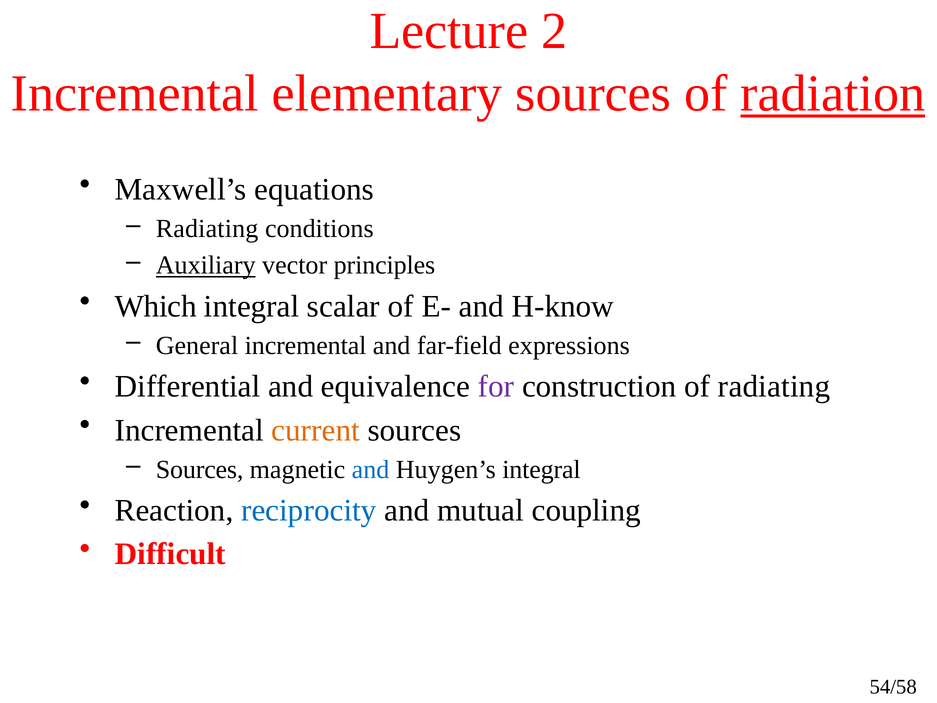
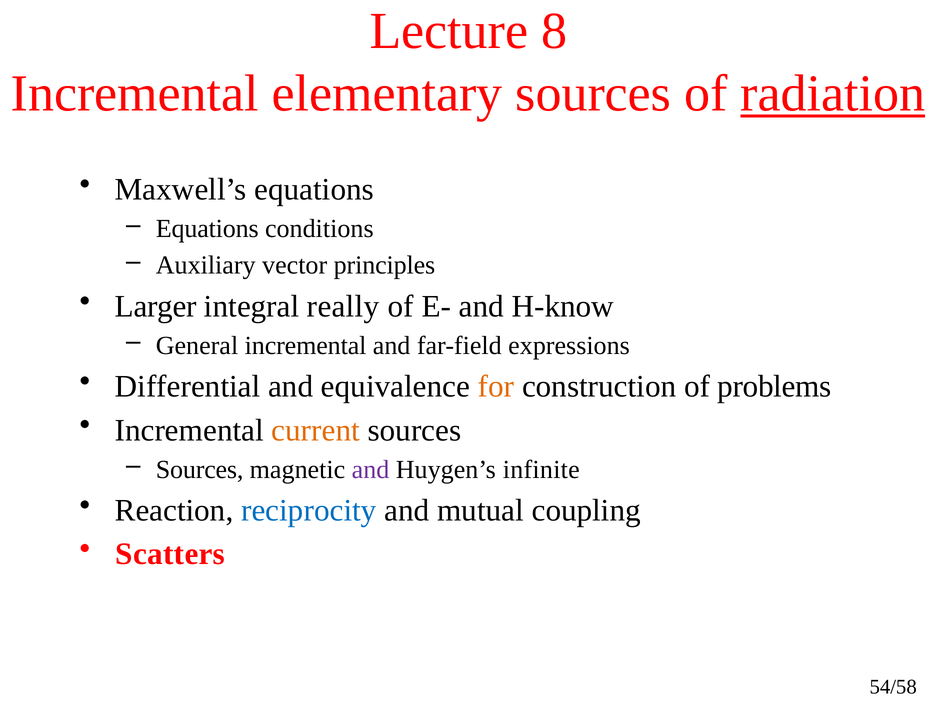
2: 2 -> 8 (554, 31)
Radiating: Radiating -> Equations (207, 229)
Auxiliary underline: present -> none (206, 265)
Which: Which -> Larger (156, 306)
scalar: scalar -> really (343, 306)
for colour: purple -> orange (496, 386)
of radiating: radiating -> problems (774, 386)
and colour: blue -> purple (371, 469)
Huygen’s integral: integral -> infinite (541, 469)
Difficult: Difficult -> Scatters (170, 554)
